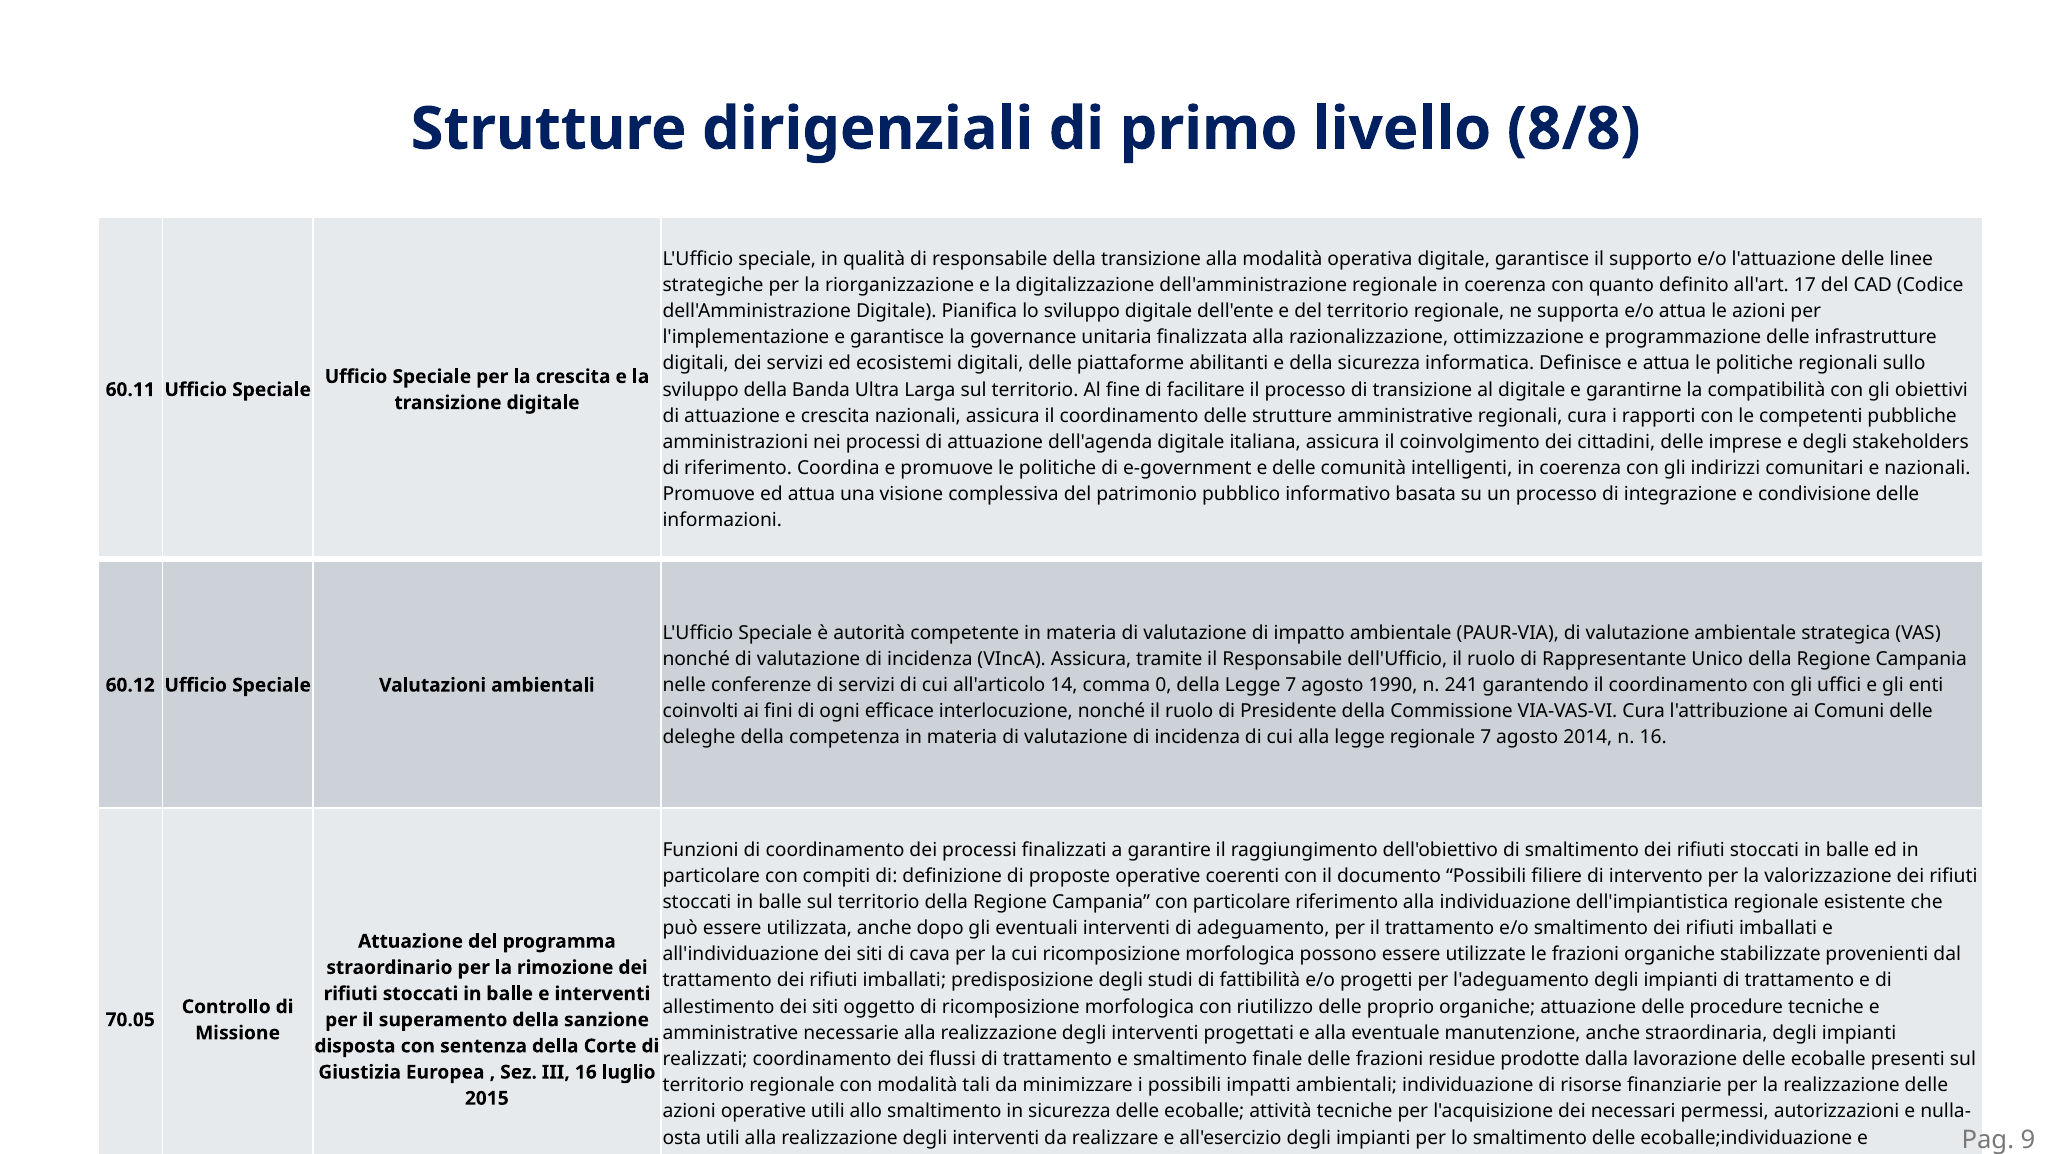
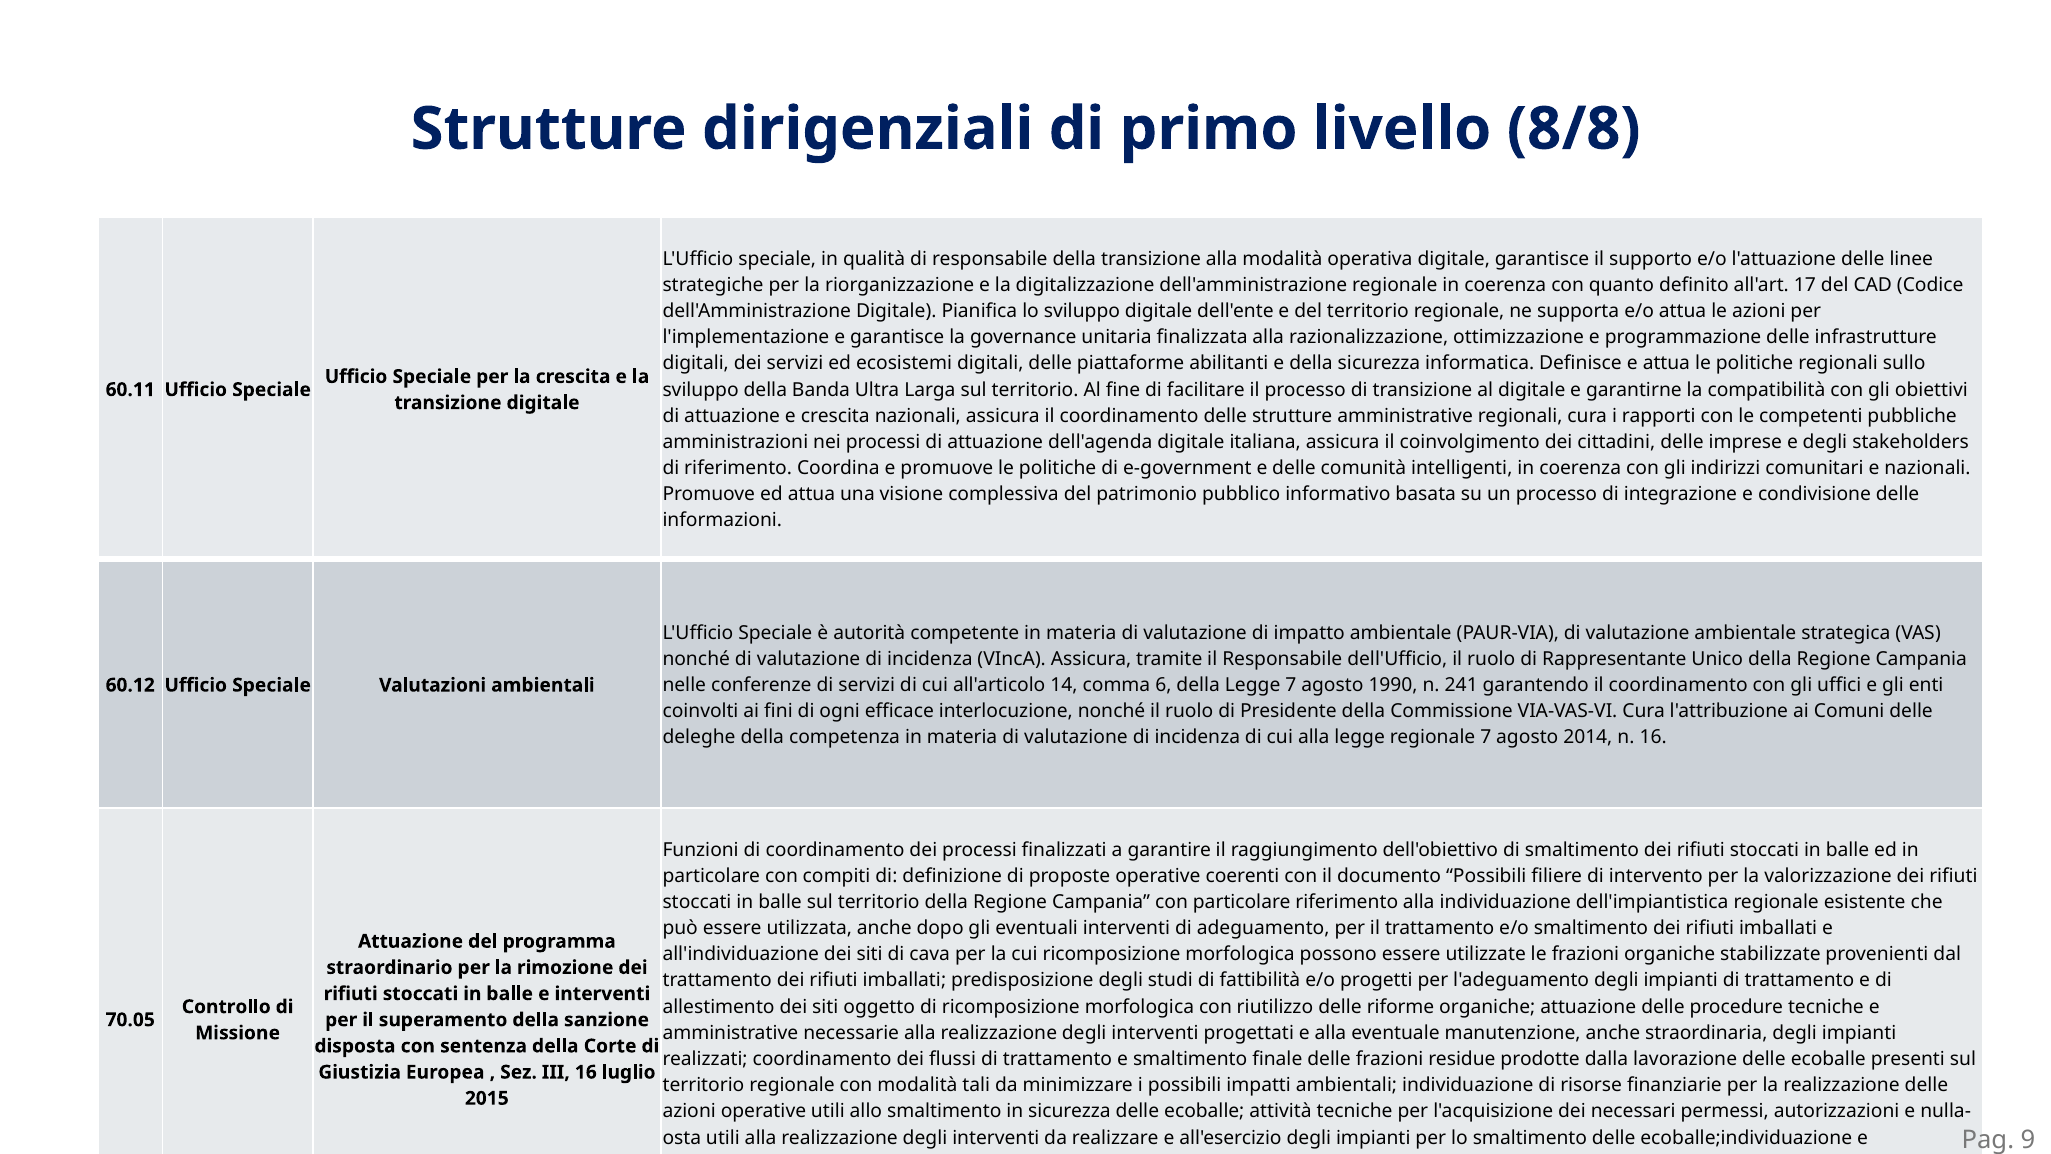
0: 0 -> 6 (1163, 685)
proprio: proprio -> riforme (1401, 1007)
